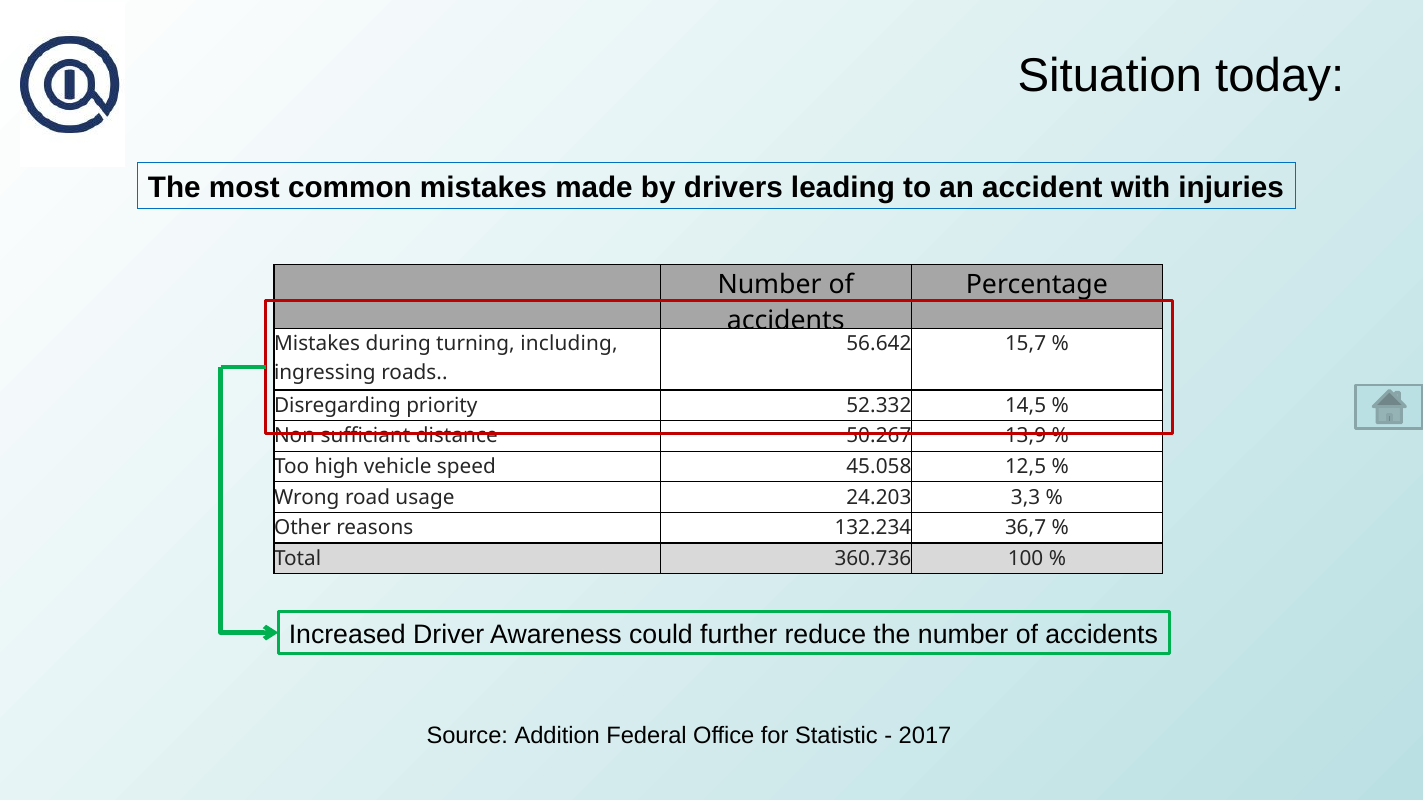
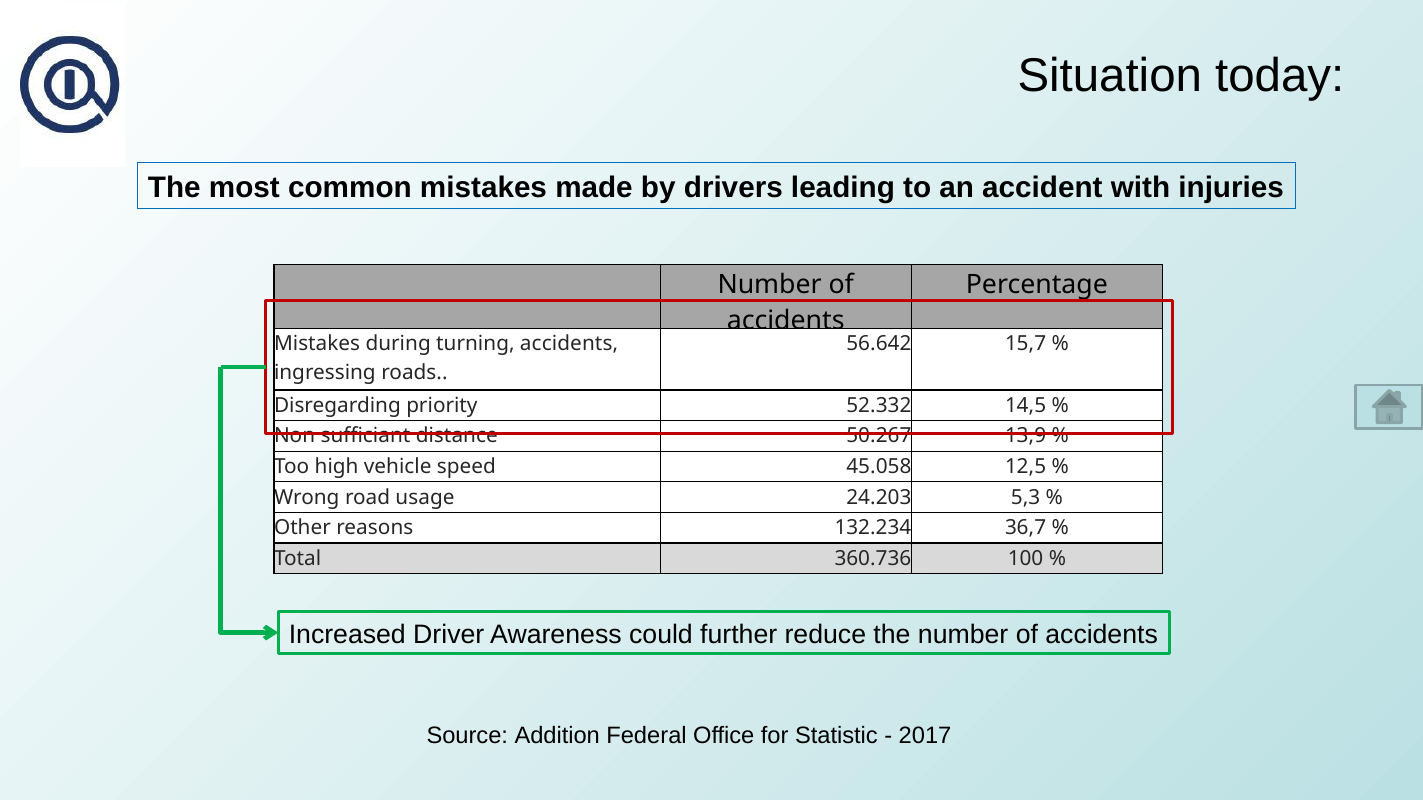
turning including: including -> accidents (569, 344)
3,3: 3,3 -> 5,3 (1026, 497)
